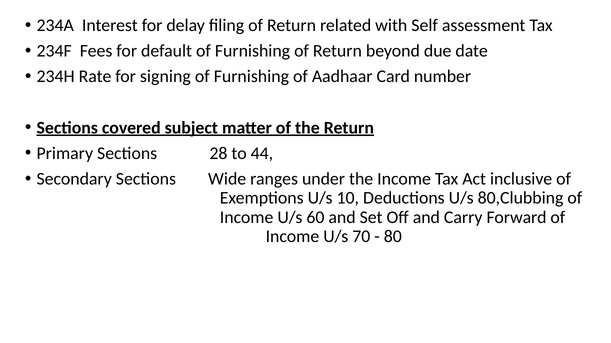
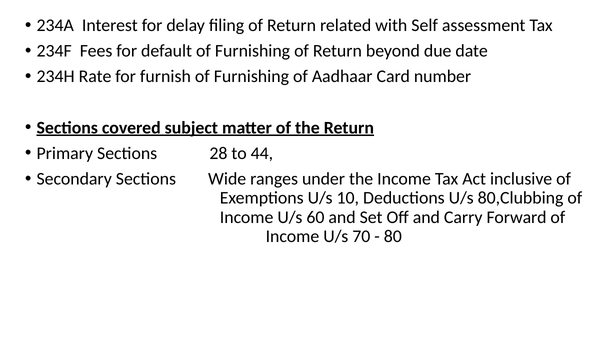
signing: signing -> furnish (165, 77)
